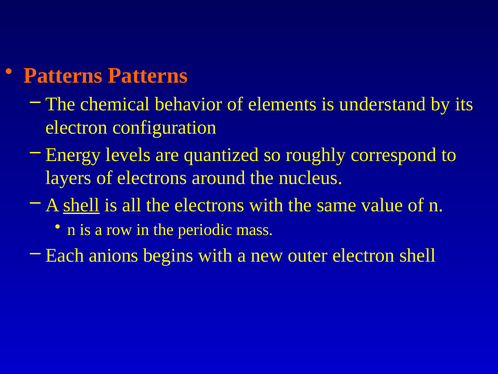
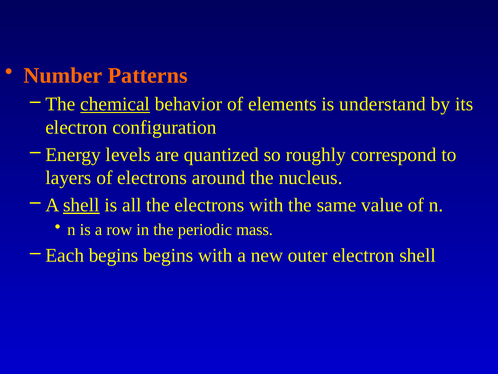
Patterns: Patterns -> Number (63, 75)
chemical underline: none -> present (115, 104)
Each anions: anions -> begins (114, 255)
